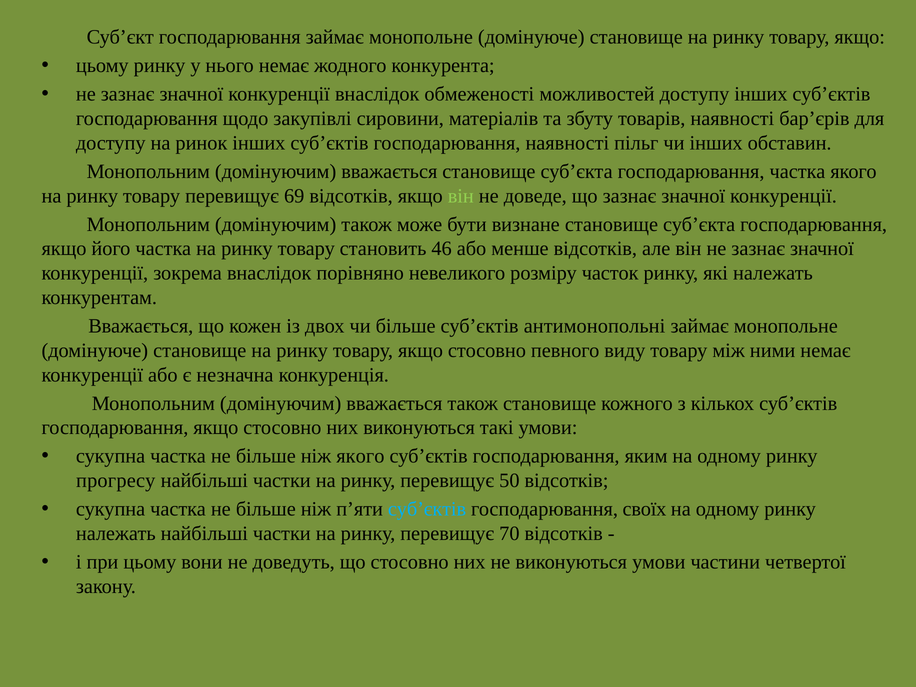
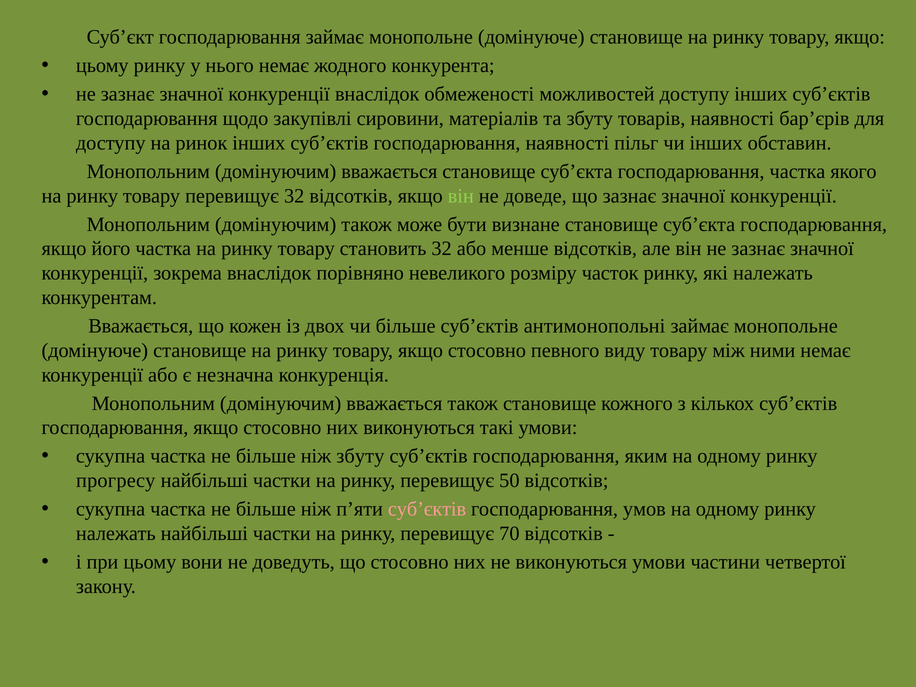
перевищує 69: 69 -> 32 (294, 196)
становить 46: 46 -> 32 (442, 249)
ніж якого: якого -> збуту (360, 456)
суб’єктів colour: light blue -> pink (427, 509)
своїх: своїх -> умов (644, 509)
